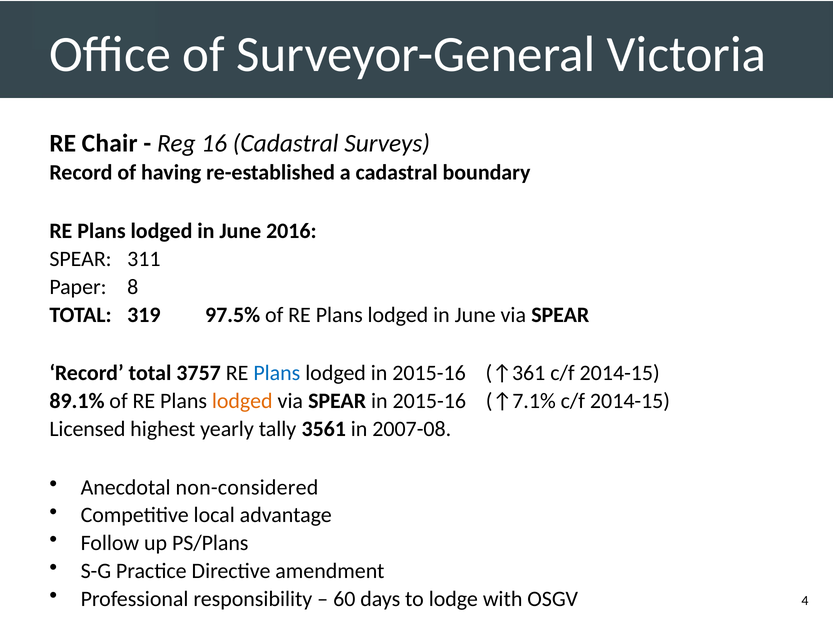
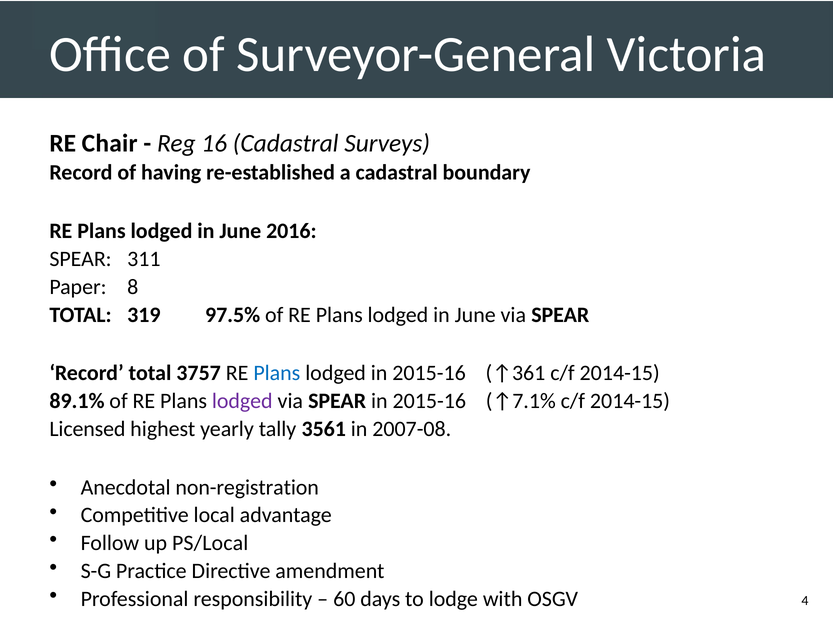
lodged colour: orange -> purple (242, 401)
non-considered: non-considered -> non-registration (247, 487)
PS/Plans: PS/Plans -> PS/Local (210, 543)
